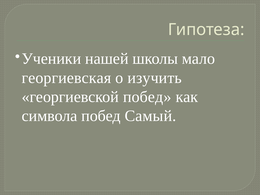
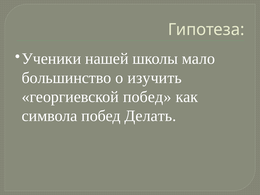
георгиевская: георгиевская -> большинство (66, 78)
Самый: Самый -> Делать (150, 116)
